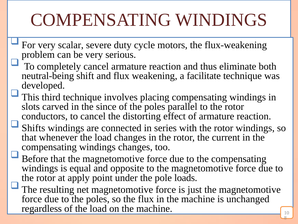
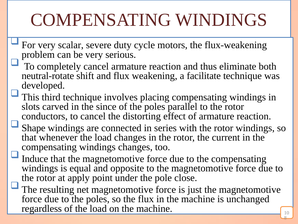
neutral-being: neutral-being -> neutral-rotate (48, 76)
Shifts: Shifts -> Shape (33, 128)
Before: Before -> Induce (35, 158)
loads: loads -> close (186, 177)
